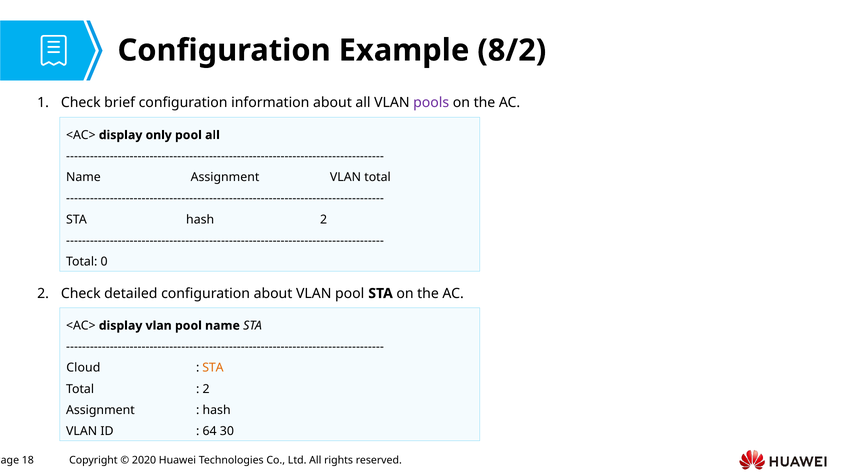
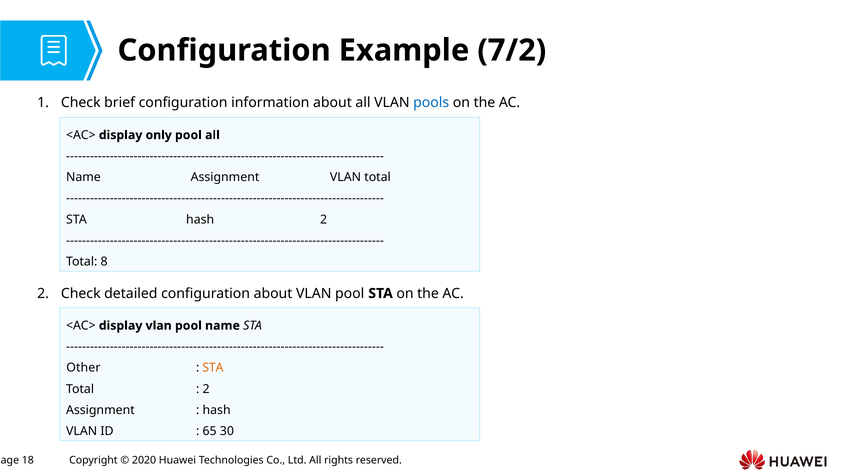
8/2: 8/2 -> 7/2 (512, 50)
pools colour: purple -> blue (431, 103)
0: 0 -> 8 (104, 262)
Cloud: Cloud -> Other (83, 368)
64: 64 -> 65 (210, 432)
